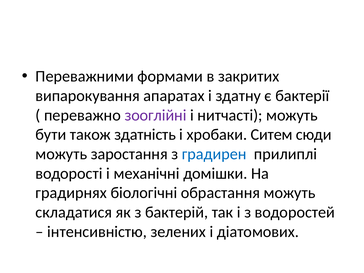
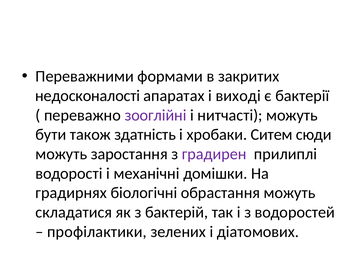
випарокування: випарокування -> недосконалості (88, 96)
здатну: здатну -> виході (238, 96)
градирен colour: blue -> purple (214, 154)
інтенсивністю: інтенсивністю -> профілактики (97, 232)
